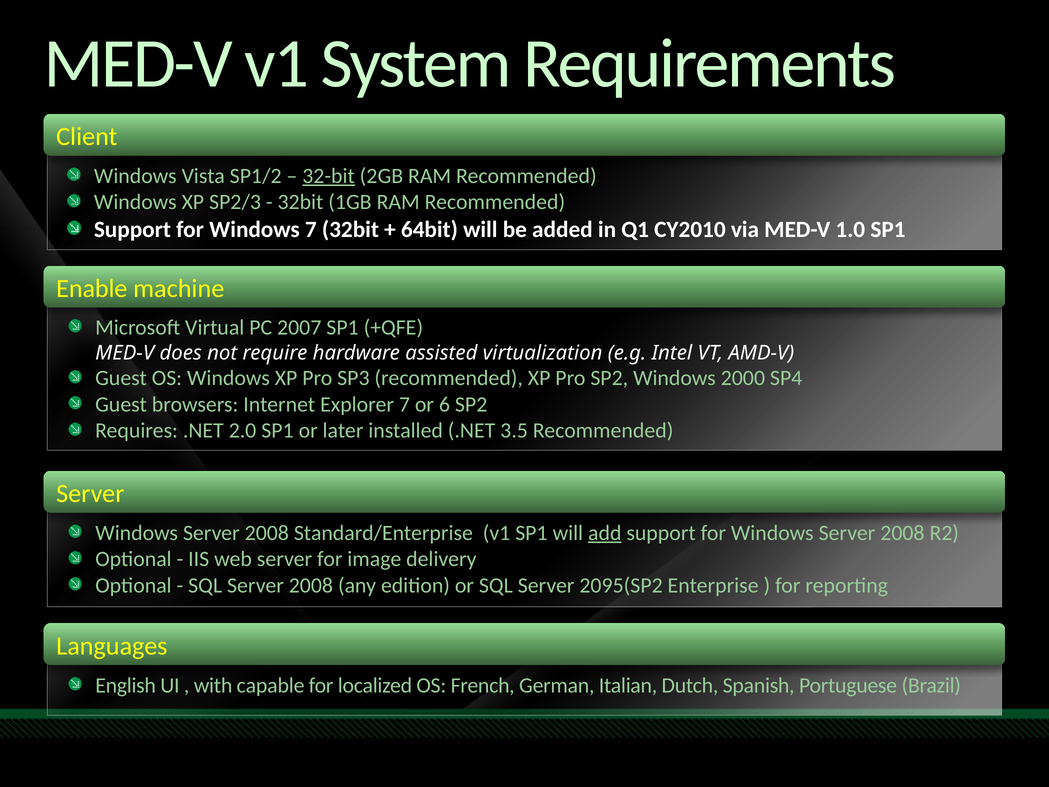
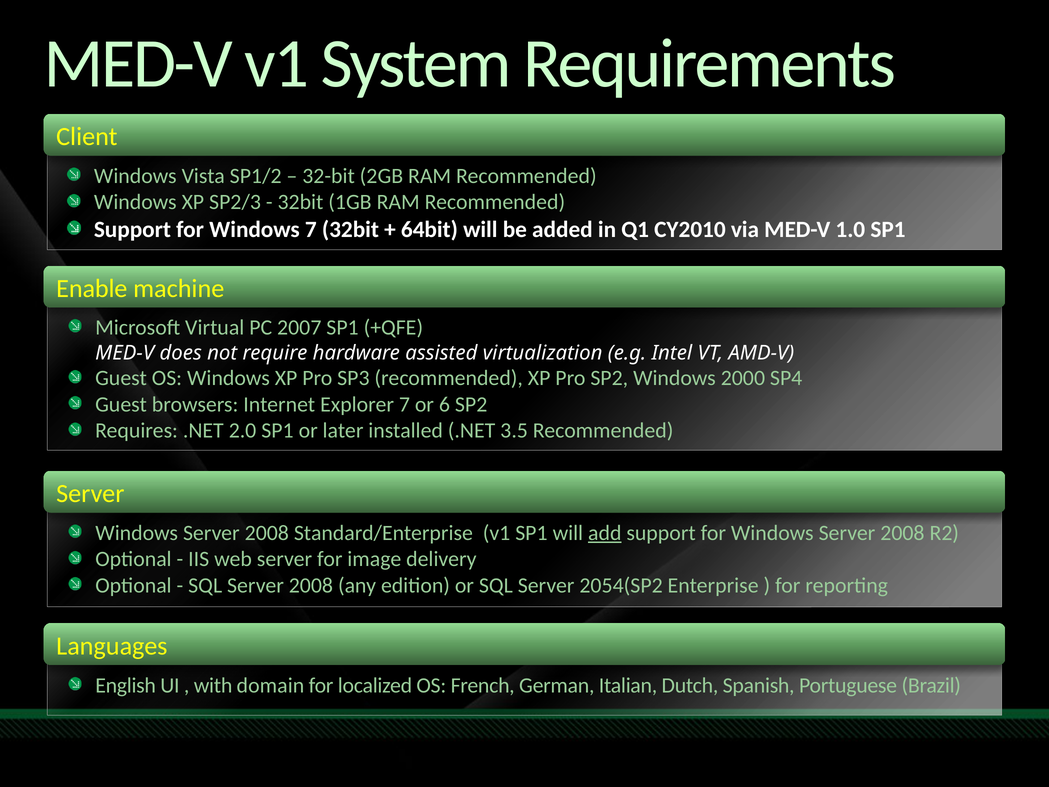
32-bit underline: present -> none (329, 176)
2095(SP2: 2095(SP2 -> 2054(SP2 (621, 585)
capable: capable -> domain (270, 685)
